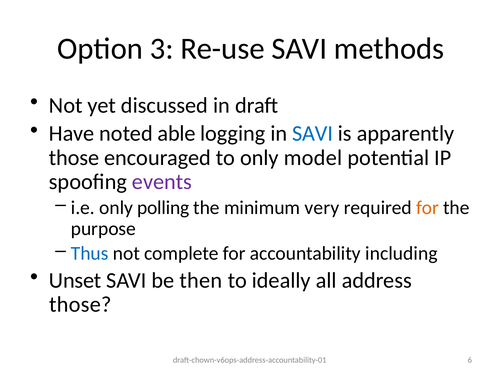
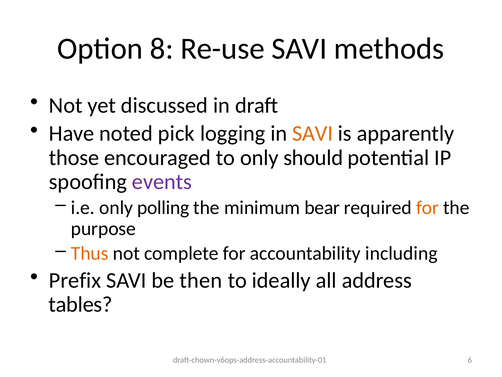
3: 3 -> 8 (162, 49)
able: able -> pick (176, 133)
SAVI colour: blue -> orange (313, 133)
model: model -> should (313, 158)
very: very -> bear (322, 207)
Thus colour: blue -> orange (90, 253)
Unset: Unset -> Prefix (75, 280)
those: those -> tables (80, 304)
